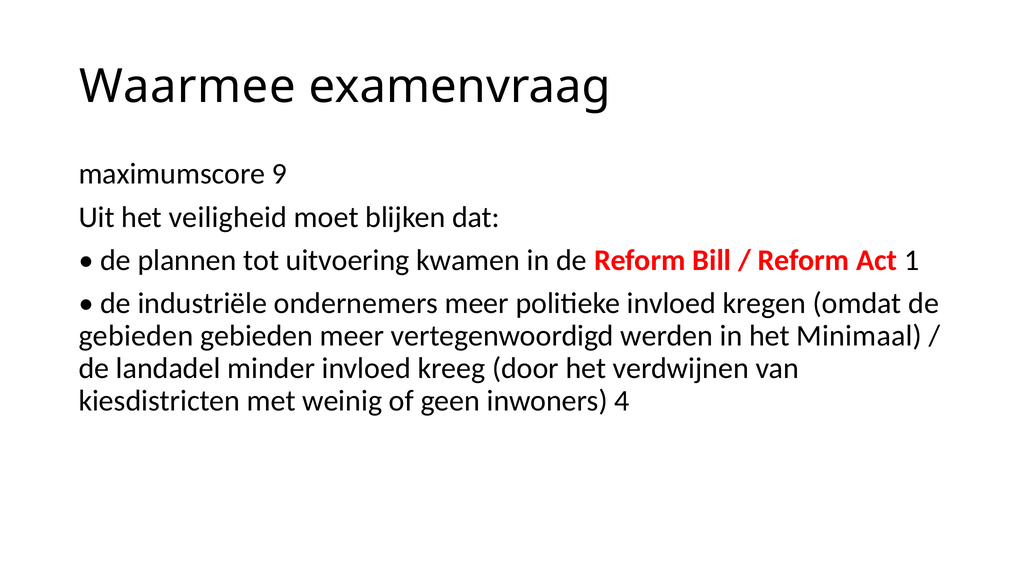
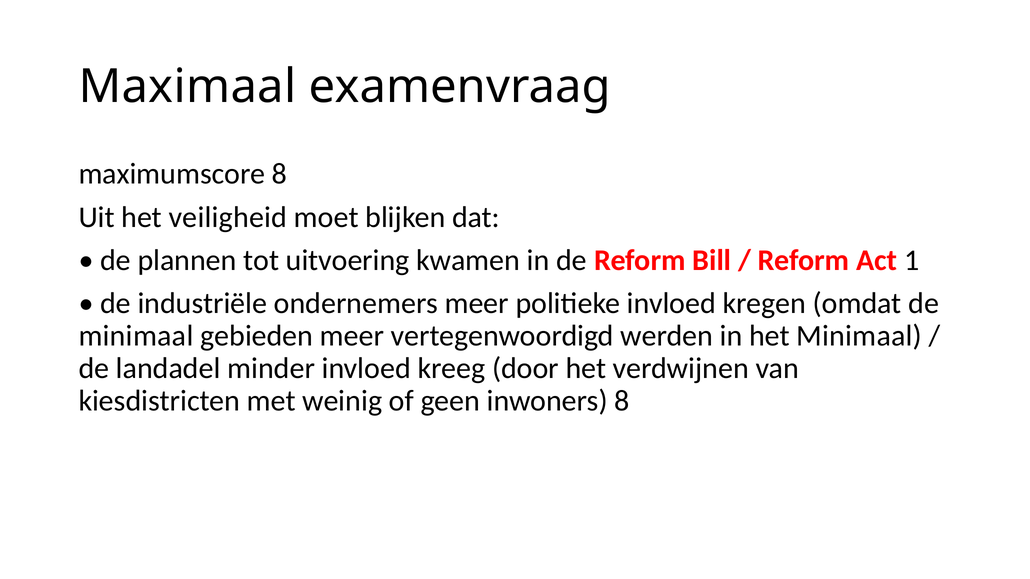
Waarmee: Waarmee -> Maximaal (187, 87)
maximumscore 9: 9 -> 8 (279, 174)
gebieden: gebieden -> minimaal (136, 336)
inwoners 4: 4 -> 8 (622, 401)
